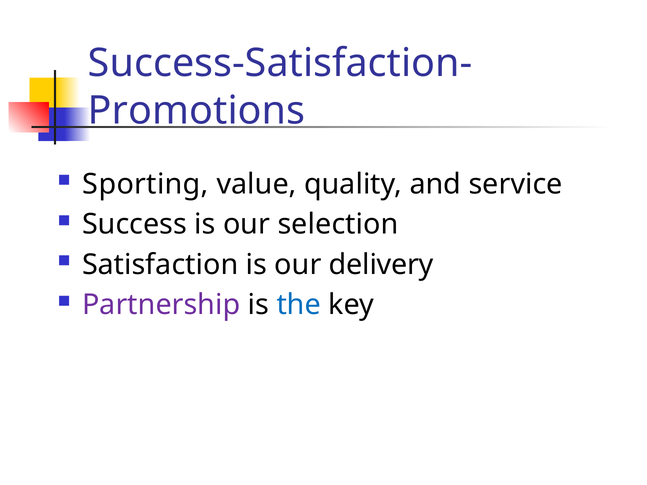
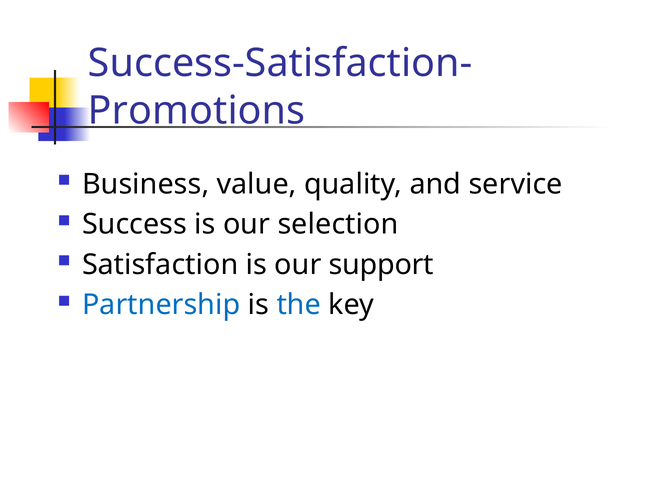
Sporting: Sporting -> Business (146, 184)
delivery: delivery -> support (381, 265)
Partnership colour: purple -> blue (161, 305)
